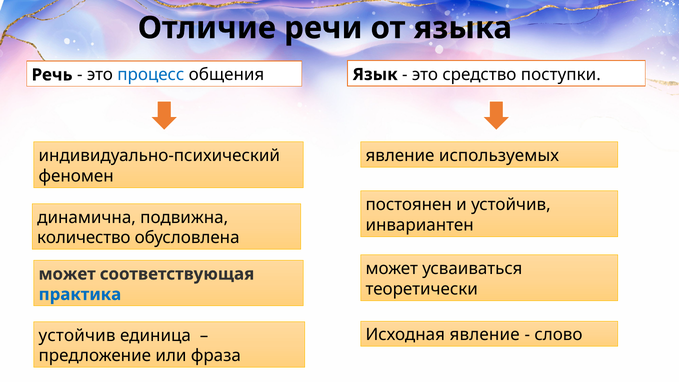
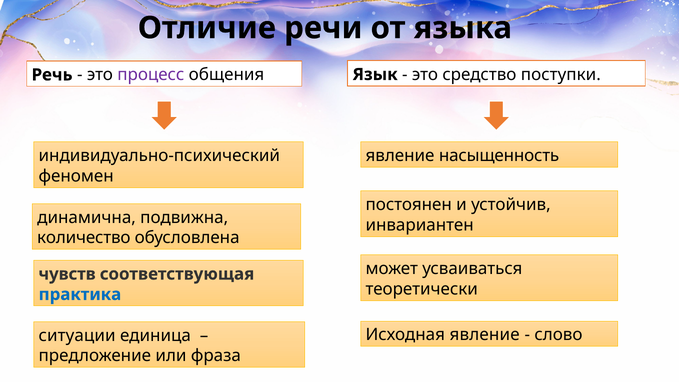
процесс colour: blue -> purple (151, 75)
используемых: используемых -> насыщенность (499, 156)
может: может -> чувств (67, 274)
устойчив: устойчив -> ситуации (77, 335)
